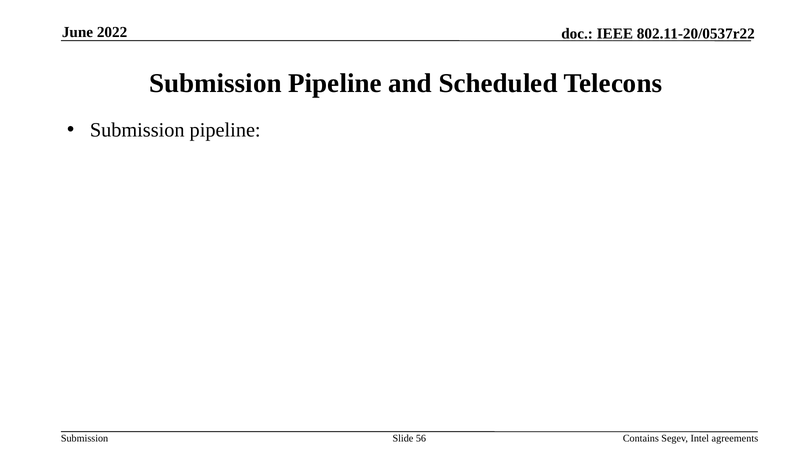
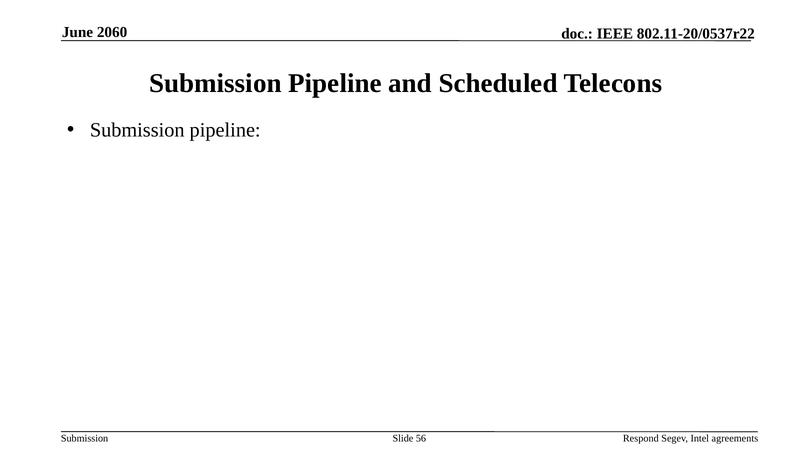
2022: 2022 -> 2060 (112, 32)
Contains: Contains -> Respond (641, 438)
